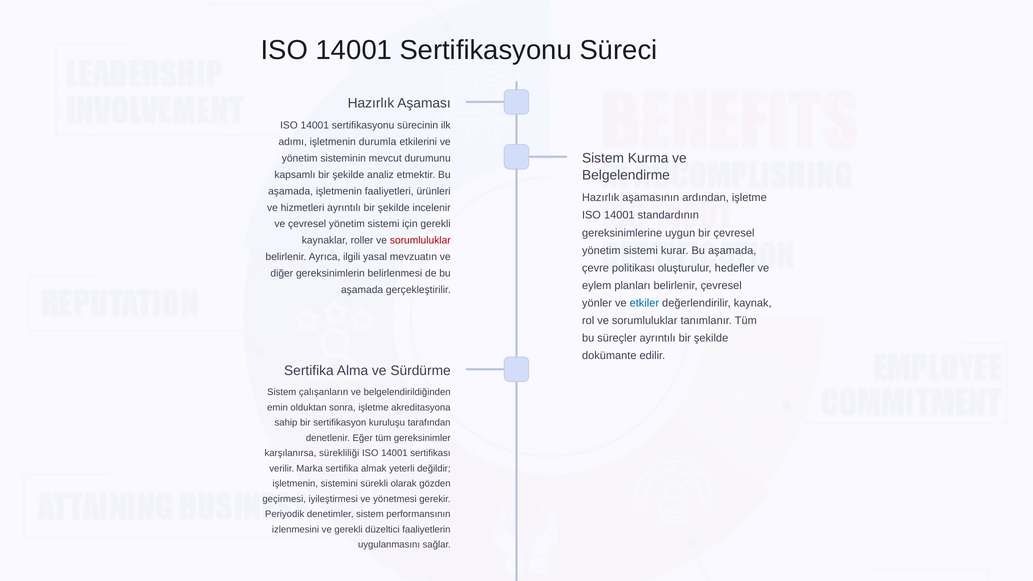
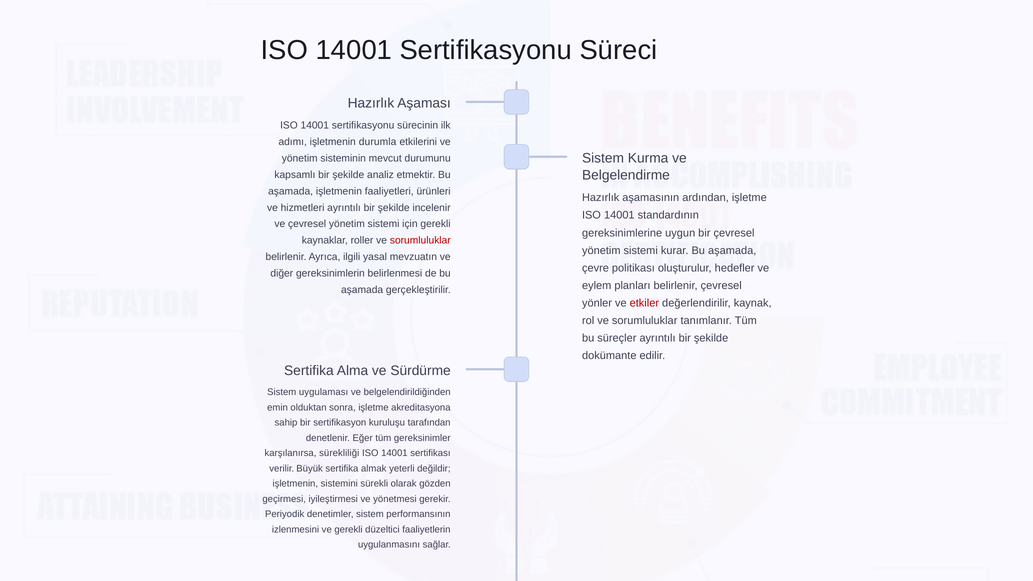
etkiler colour: blue -> red (644, 303)
çalışanların: çalışanların -> uygulaması (324, 392)
Marka: Marka -> Büyük (310, 468)
